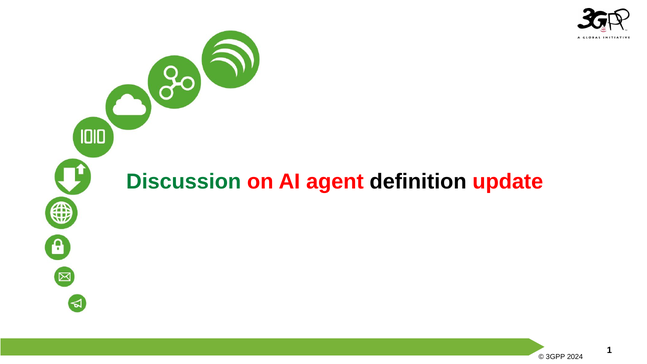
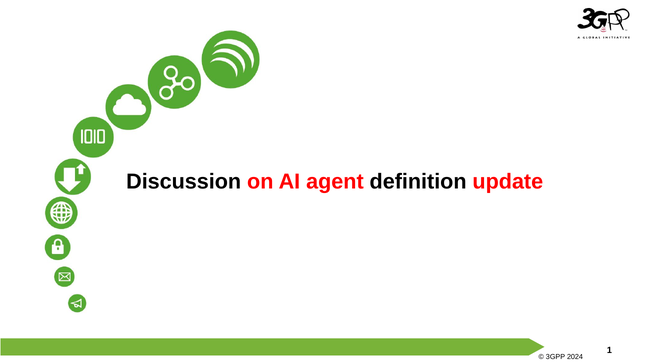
Discussion colour: green -> black (184, 182)
